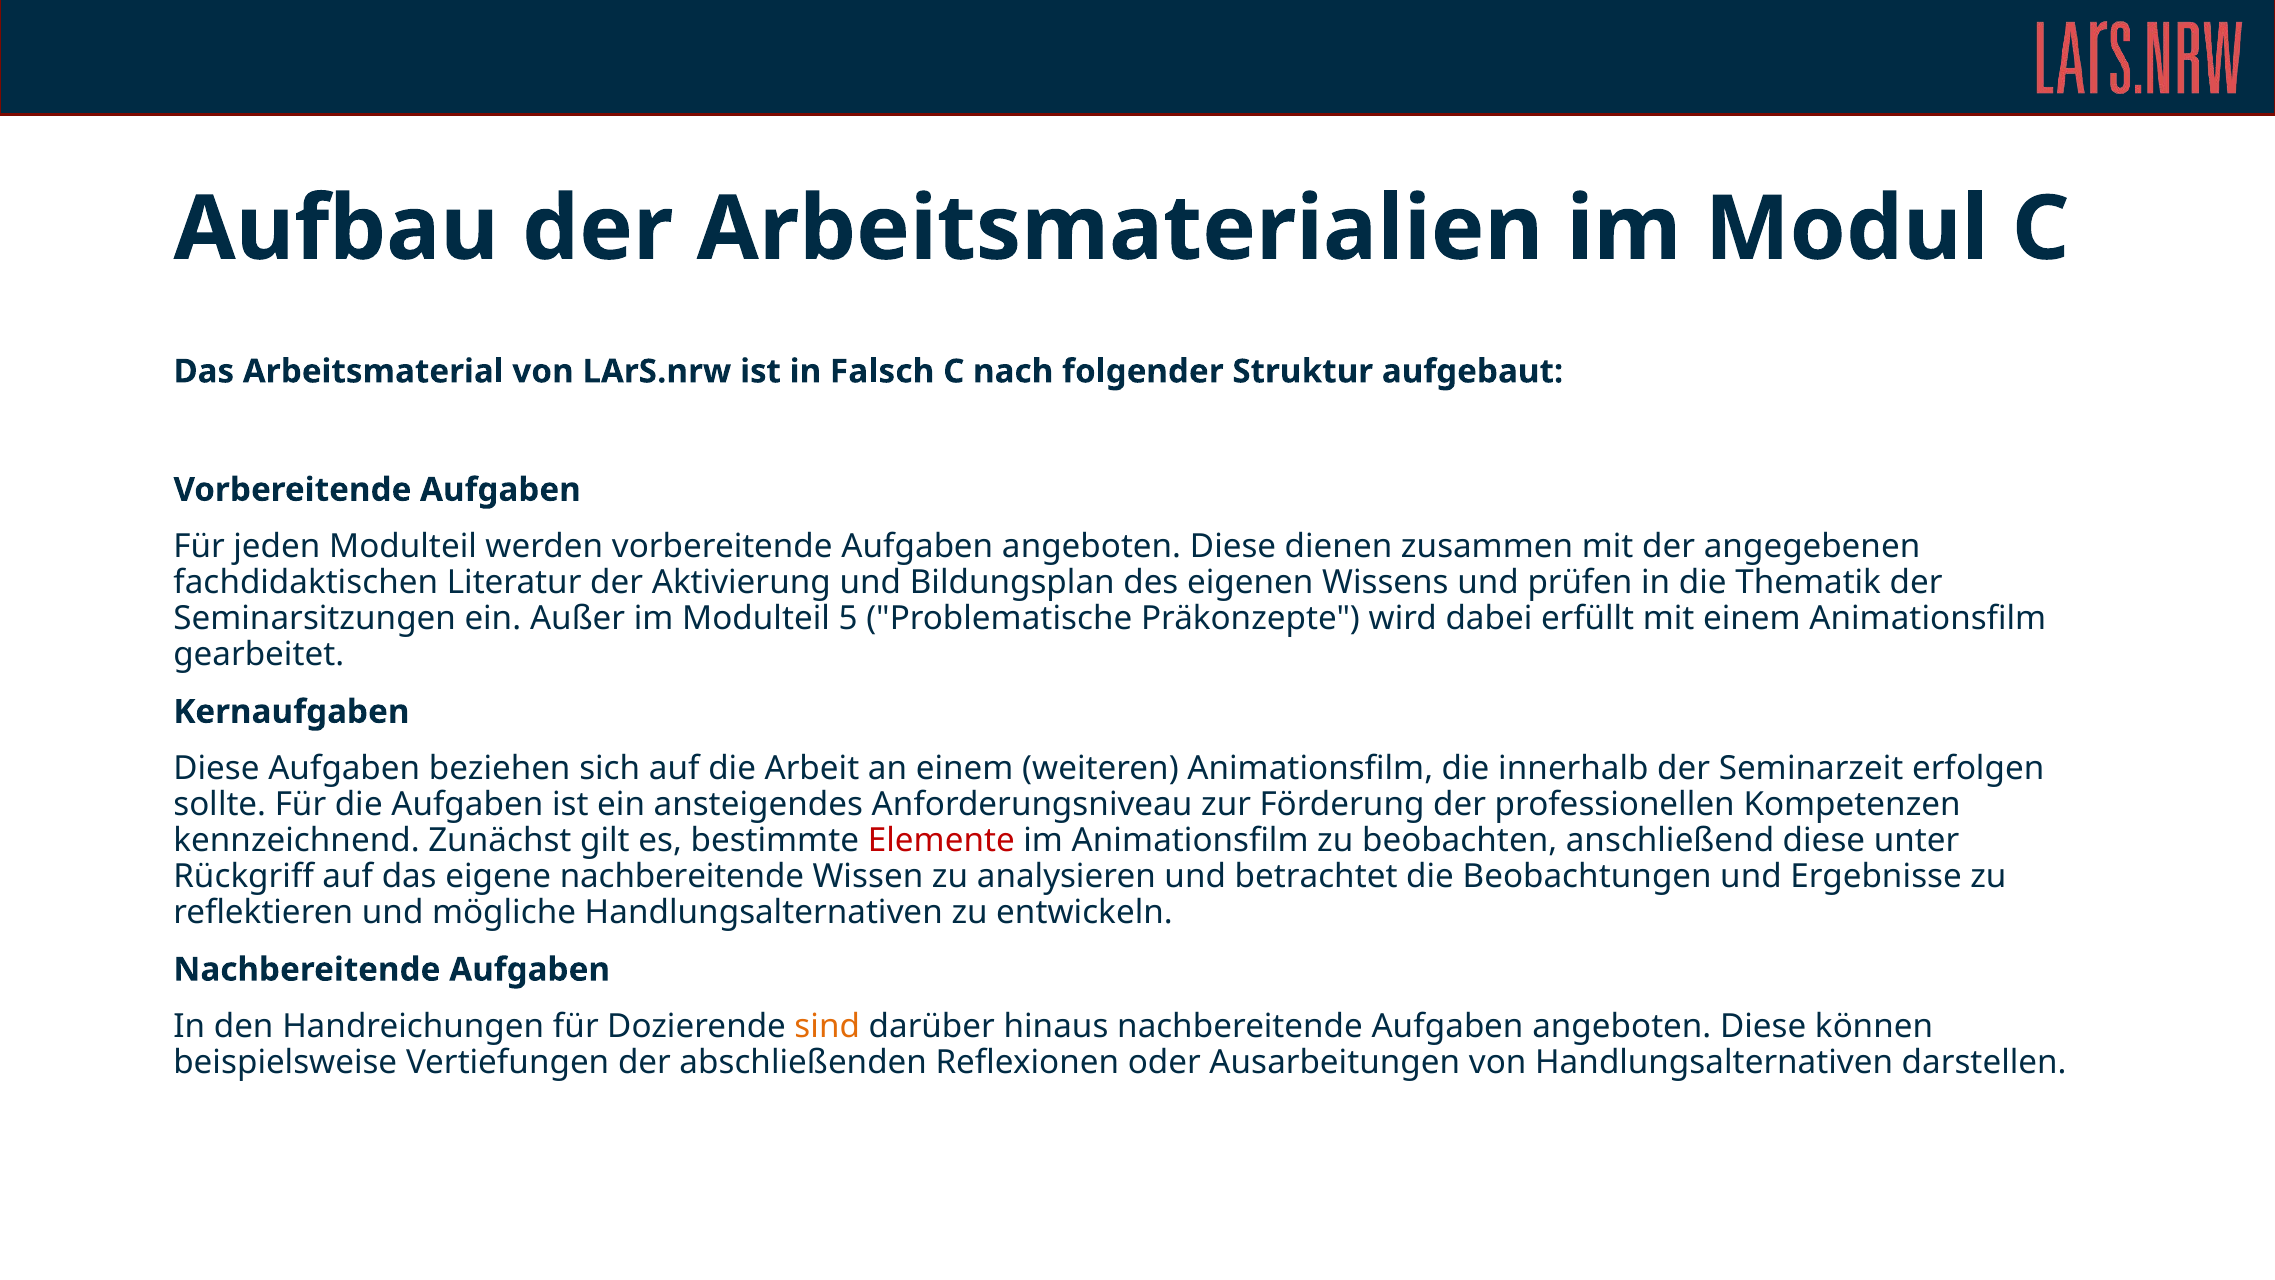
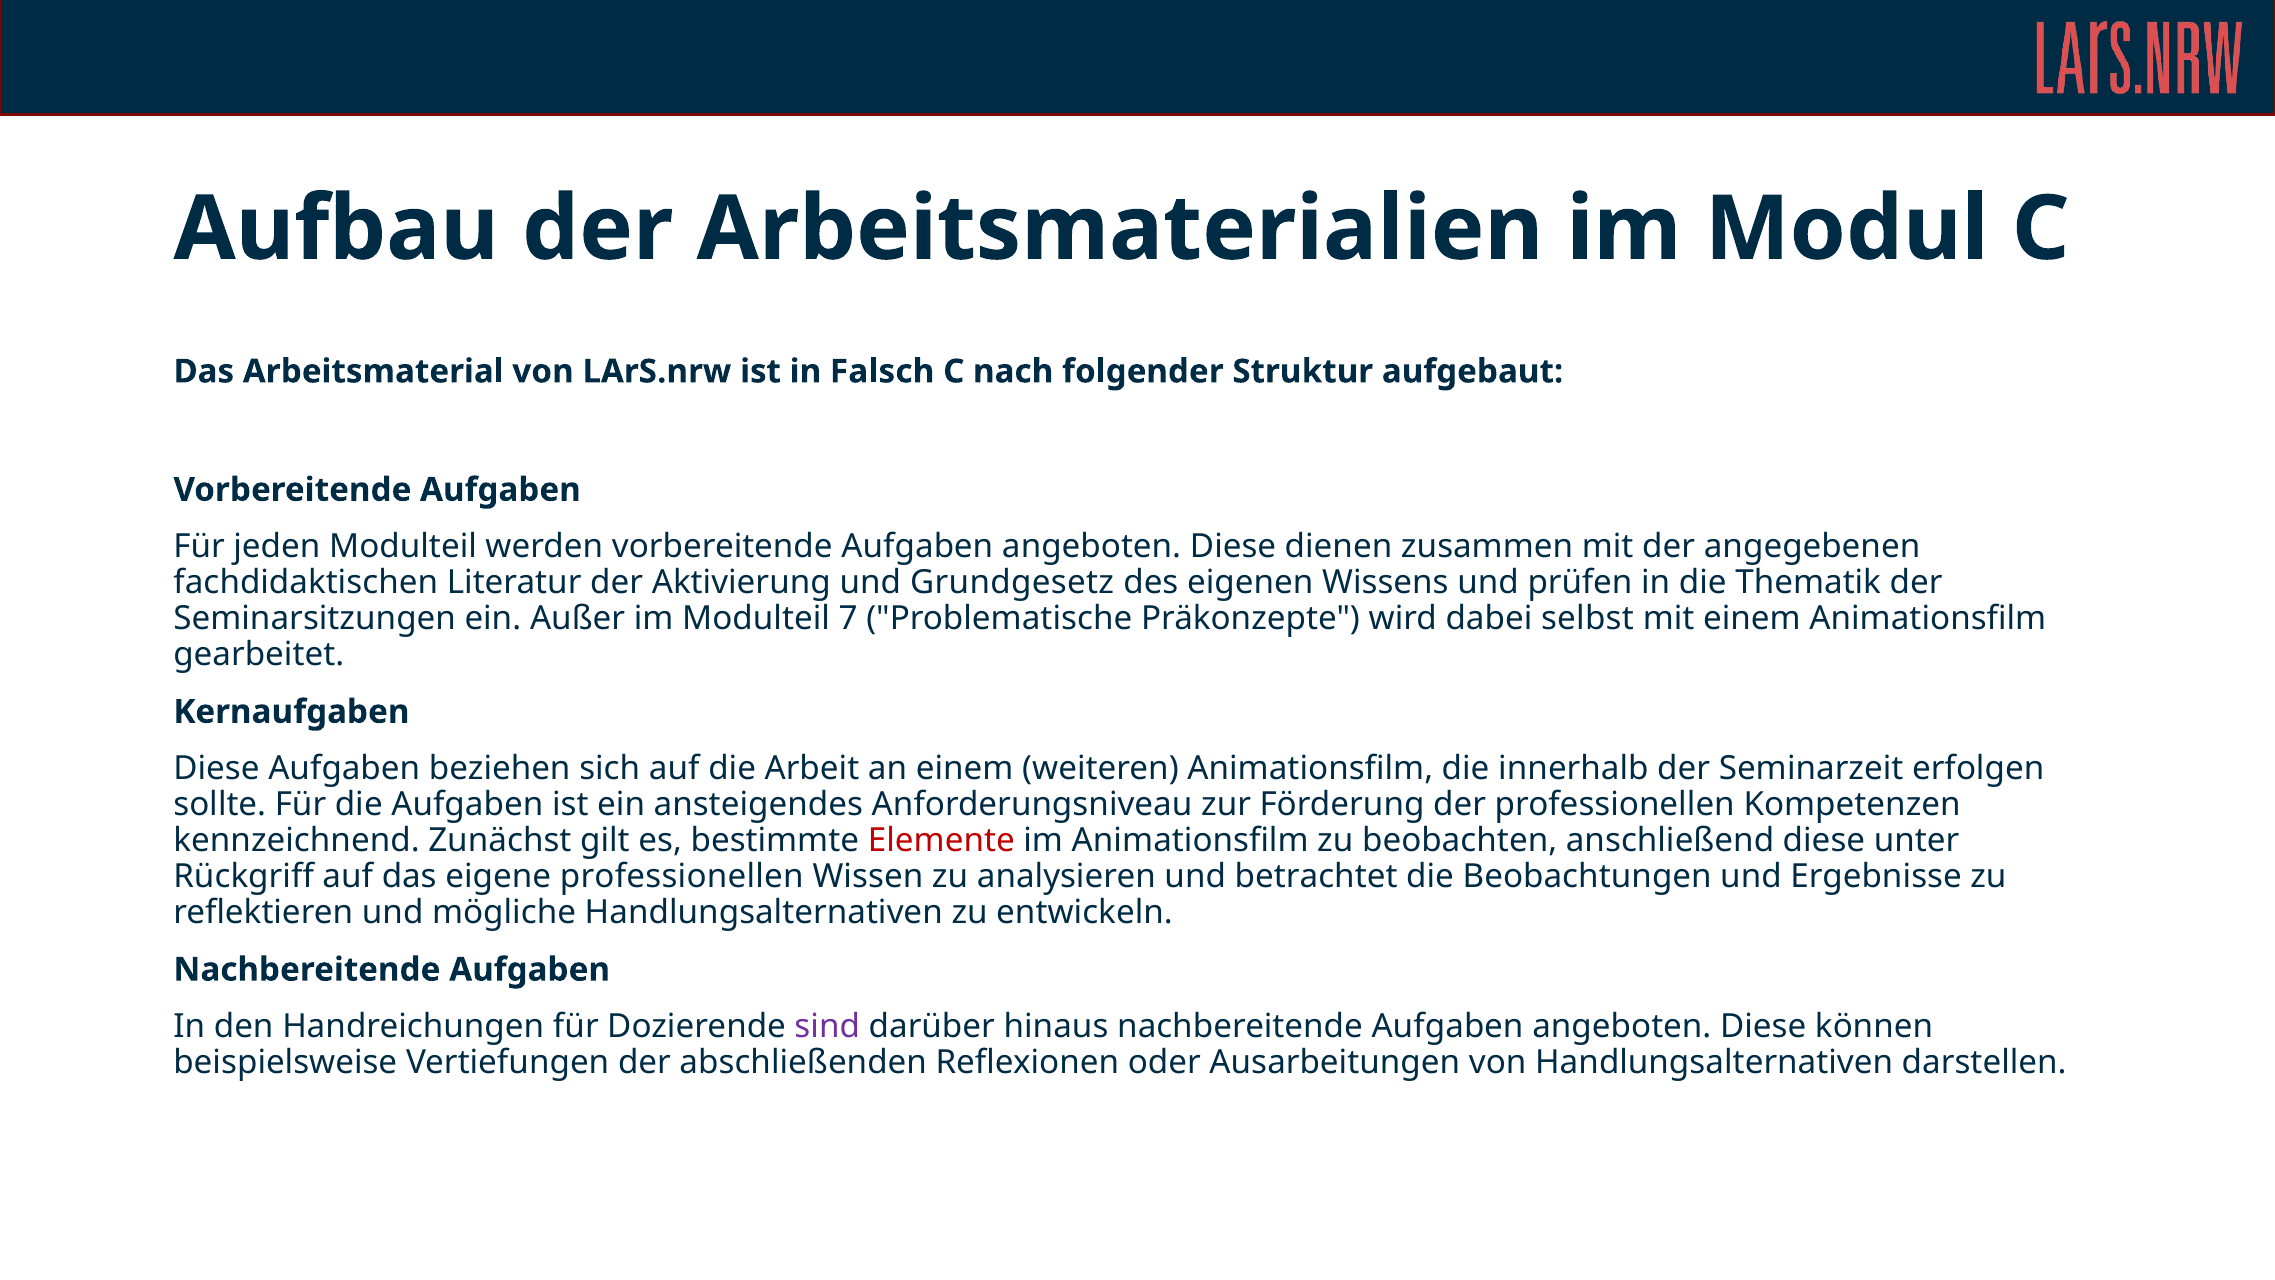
Bildungsplan: Bildungsplan -> Grundgesetz (1012, 583)
5: 5 -> 7 (848, 619)
erfüllt: erfüllt -> selbst (1587, 619)
eigene nachbereitende: nachbereitende -> professionellen (682, 876)
sind colour: orange -> purple (827, 1027)
